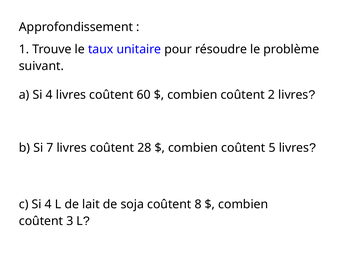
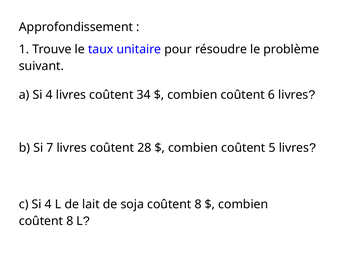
60: 60 -> 34 (144, 95)
2: 2 -> 6 (271, 95)
3: 3 -> 8 (70, 221)
